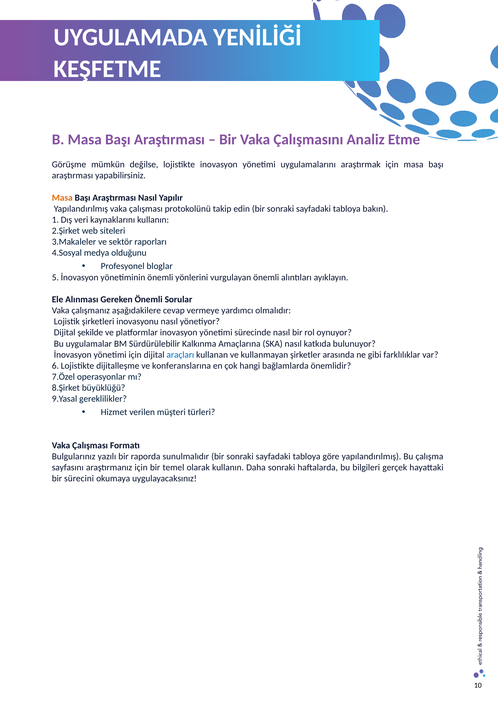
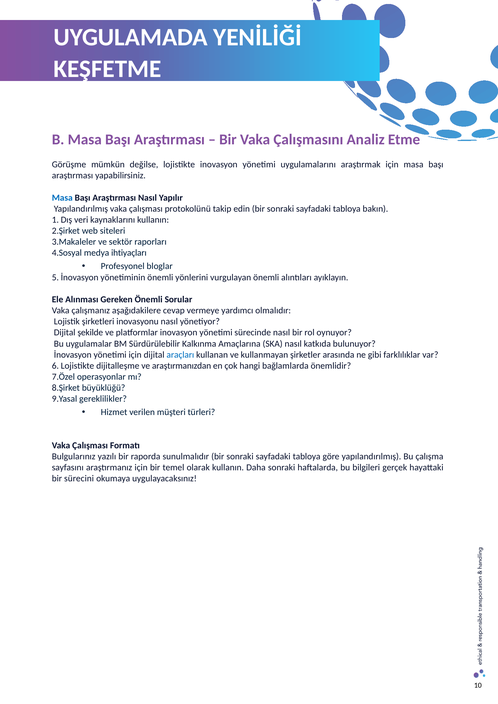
Masa colour: orange -> blue (62, 198)
olduğunu: olduğunu -> ihtiyaçları (129, 253)
konferanslarına: konferanslarına -> araştırmanızdan (182, 366)
